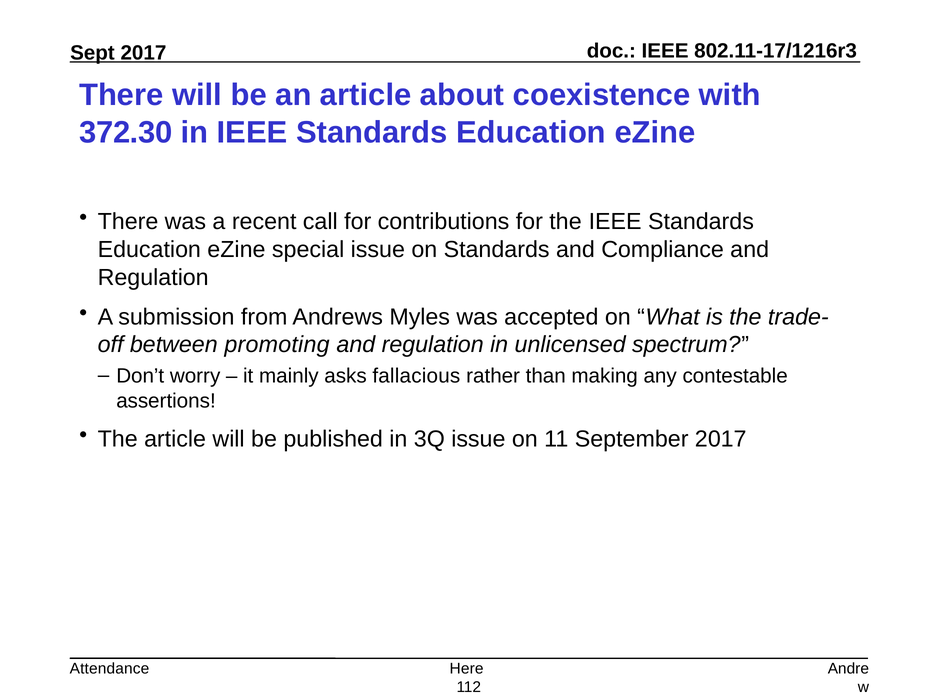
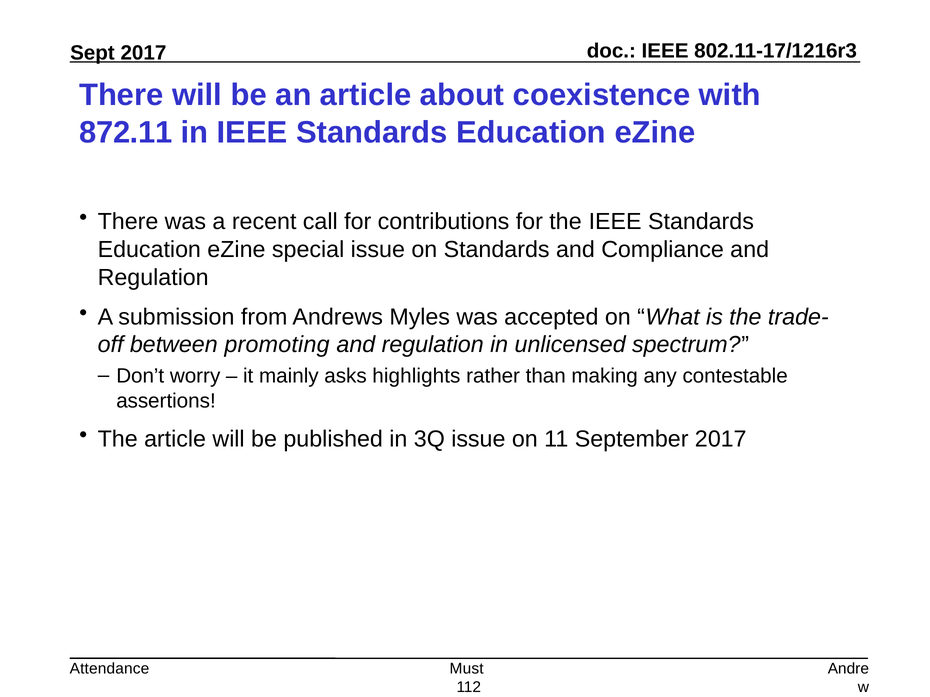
372.30: 372.30 -> 872.11 (126, 132)
fallacious: fallacious -> highlights (416, 376)
Here: Here -> Must (467, 669)
